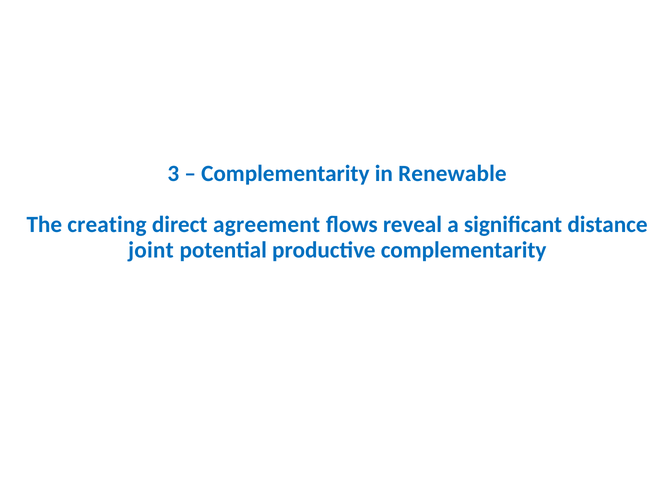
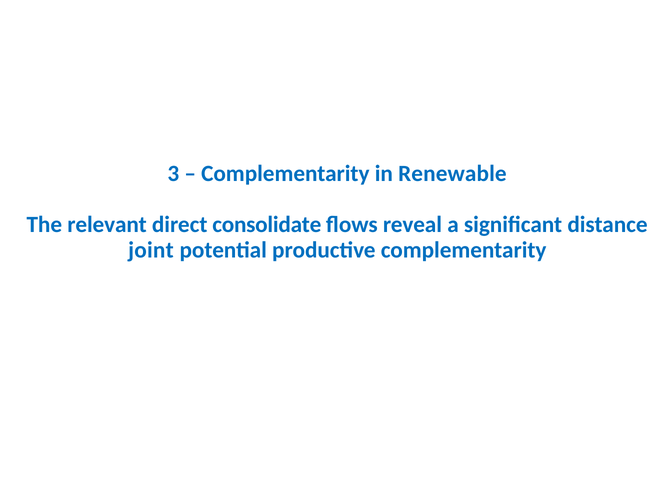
creating: creating -> relevant (107, 225)
agreement: agreement -> consolidate (267, 225)
